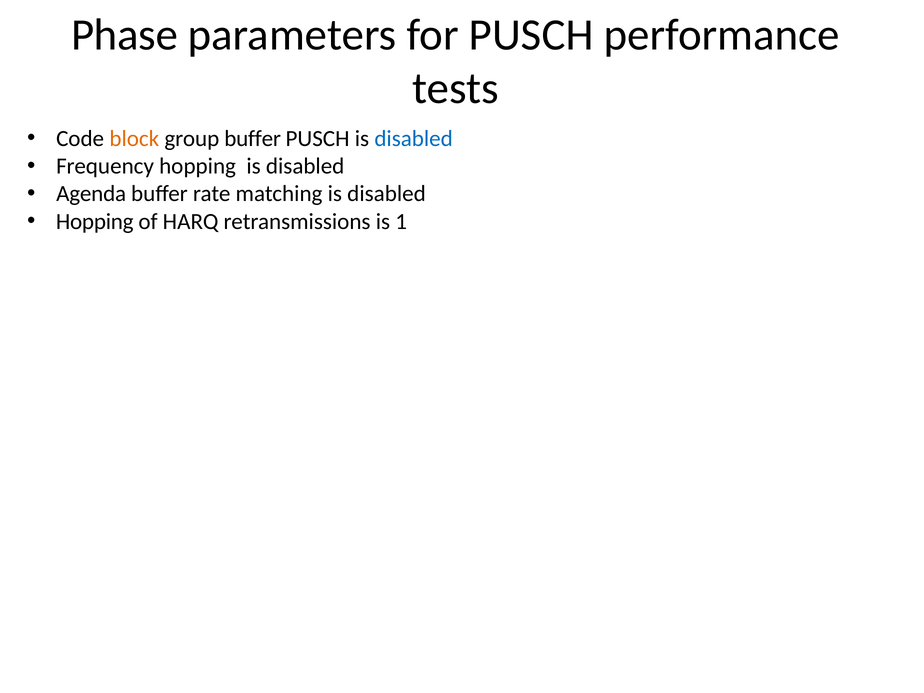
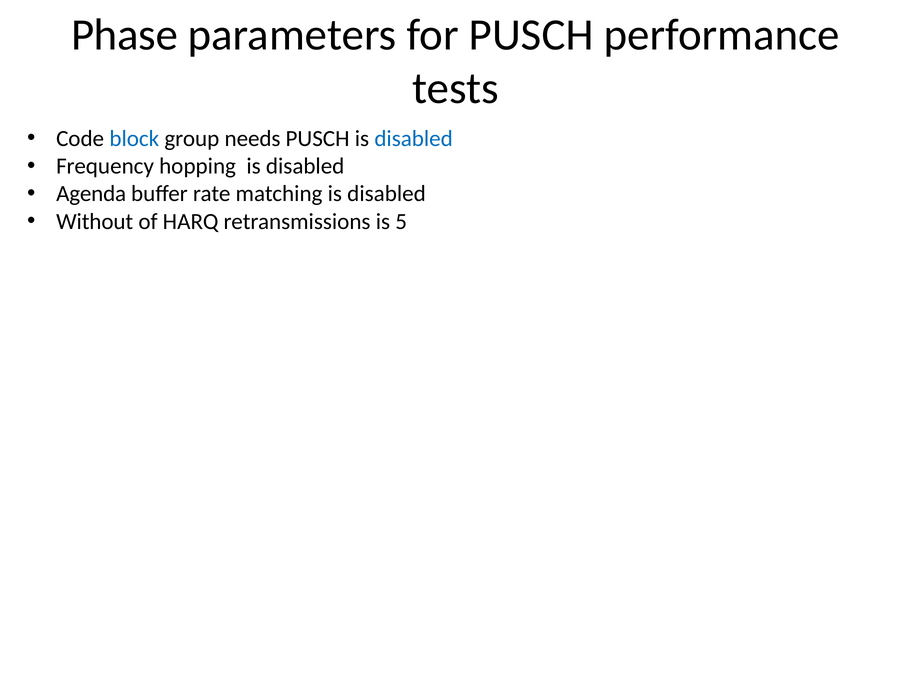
block colour: orange -> blue (134, 138)
group buffer: buffer -> needs (253, 138)
Hopping: Hopping -> Without (95, 222)
1: 1 -> 5 (401, 222)
